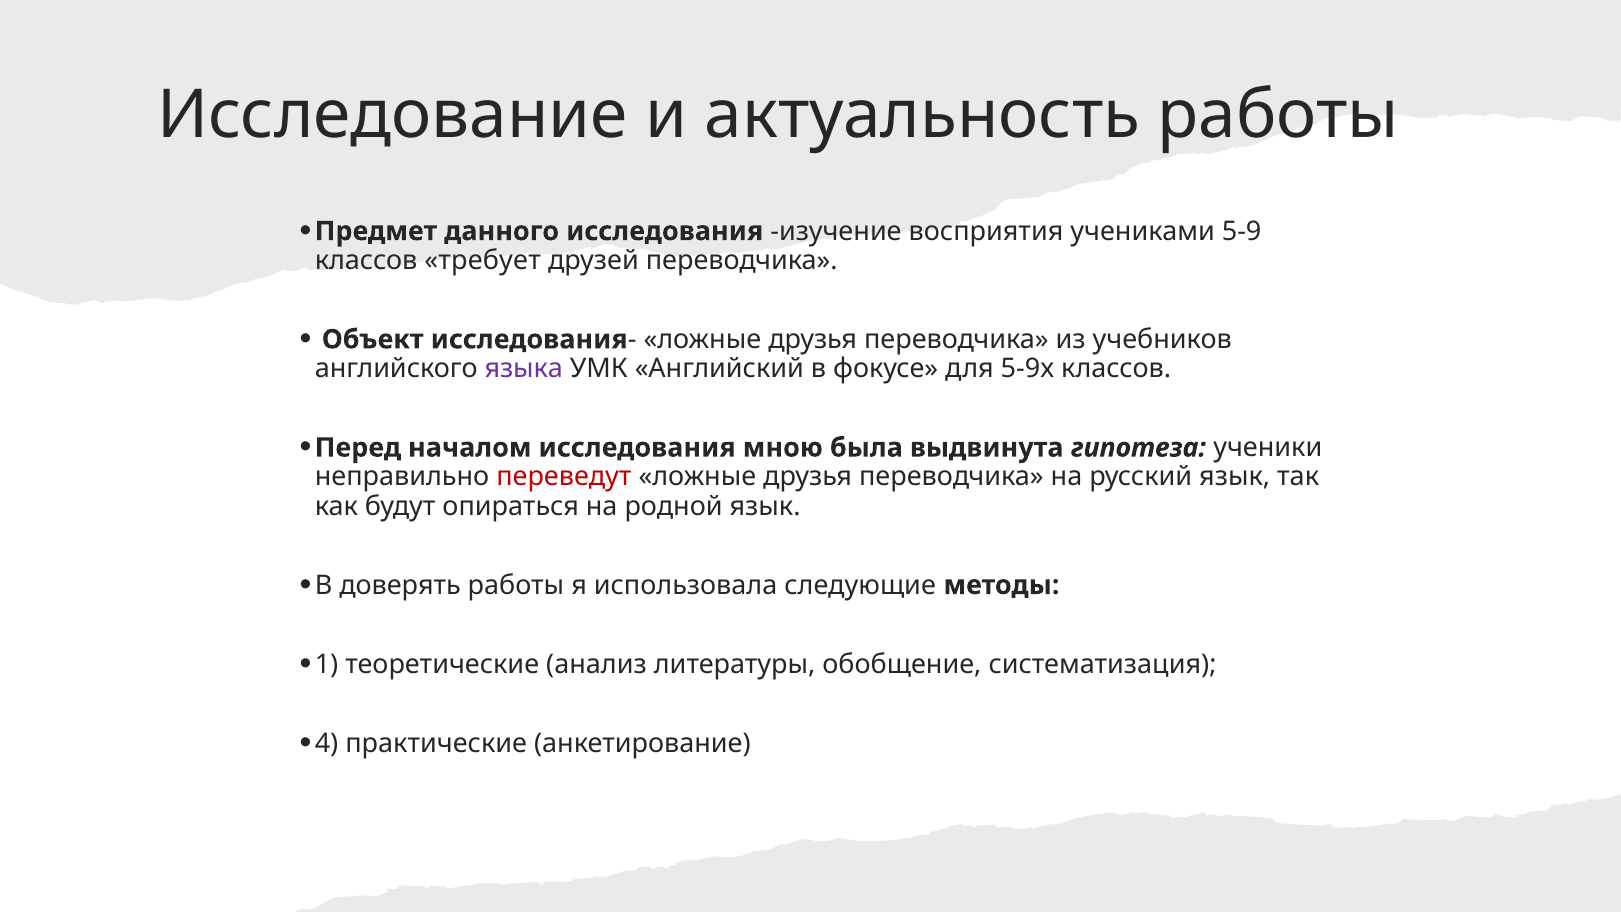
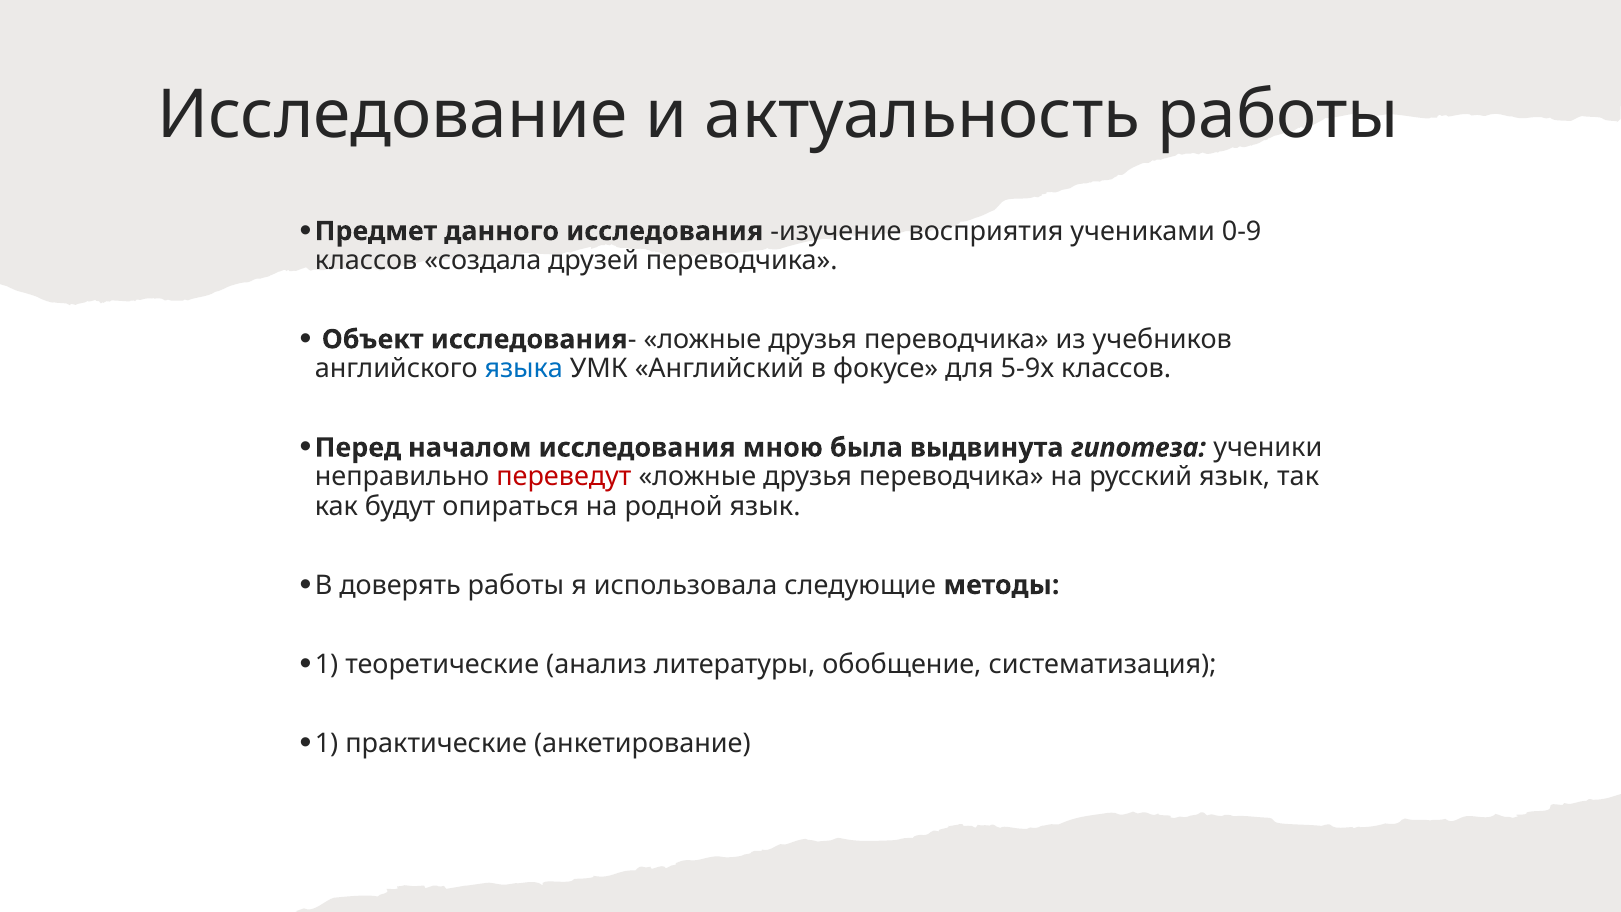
5-9: 5-9 -> 0-9 (1242, 231)
требует: требует -> создала (483, 260)
языка colour: purple -> blue (524, 369)
4: 4 -> 1 (327, 743)
